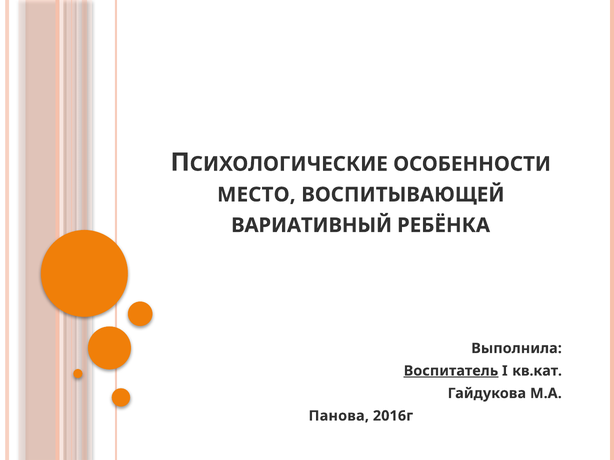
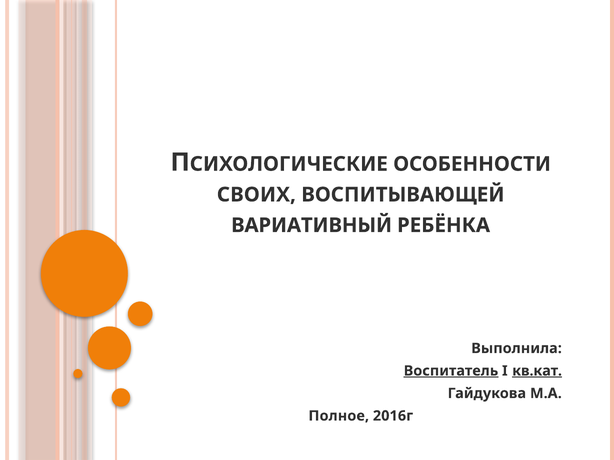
МЕСТО: МЕСТО -> СВОИХ (256, 195)
кв.кат underline: none -> present (537, 371)
Панова: Панова -> Полное (339, 416)
